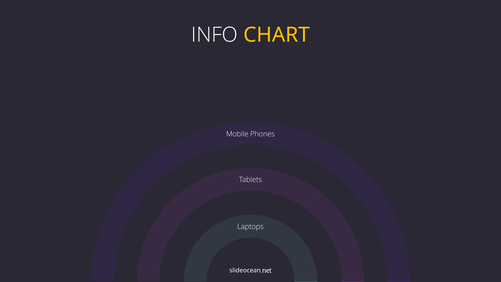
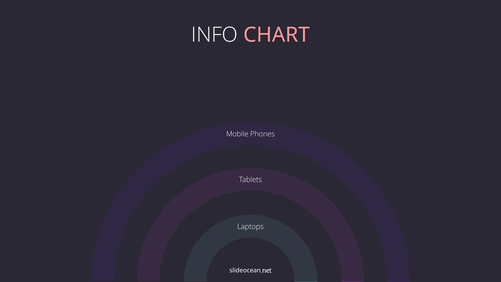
CHART colour: yellow -> pink (277, 35)
